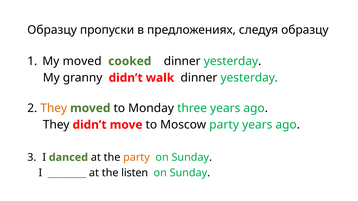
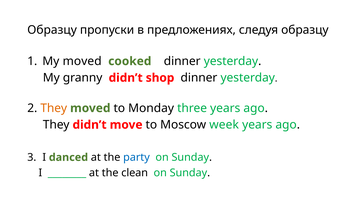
walk: walk -> shop (160, 78)
Moscow party: party -> week (224, 125)
party colour: orange -> blue (136, 158)
listen: listen -> clean (135, 173)
